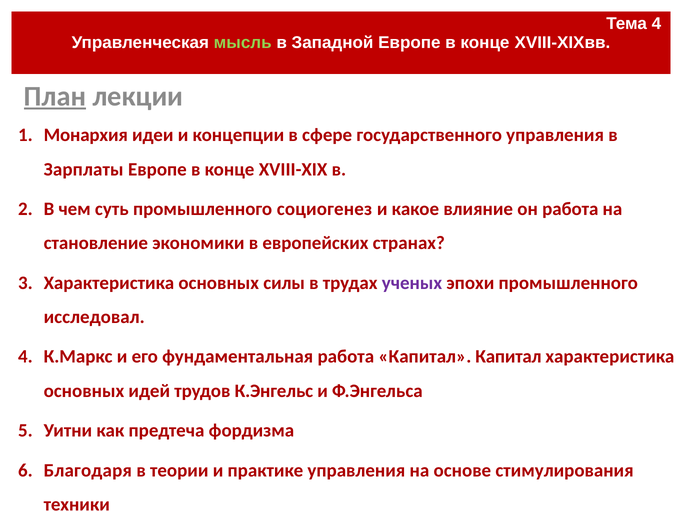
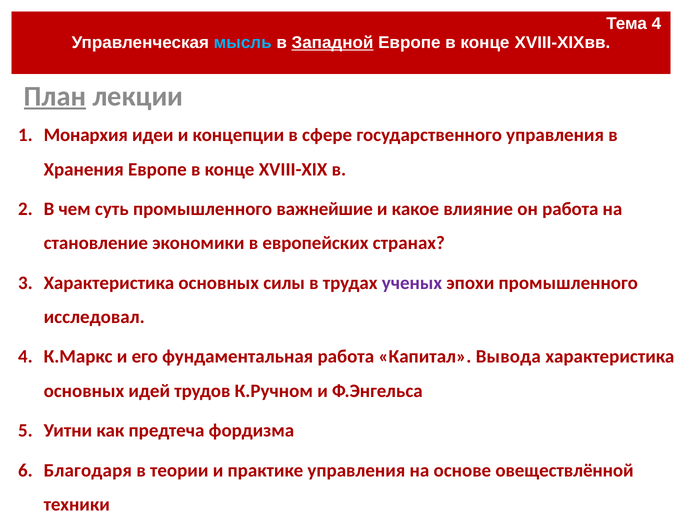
мысль colour: light green -> light blue (243, 43)
Западной underline: none -> present (333, 43)
Зарплаты: Зарплаты -> Хранения (84, 169)
социогенез: социогенез -> важнейшие (325, 209)
Капитал Капитал: Капитал -> Вывода (508, 357)
К.Энгельс: К.Энгельс -> К.Ручном (274, 391)
стимулирования: стимулирования -> овеществлённой (565, 471)
